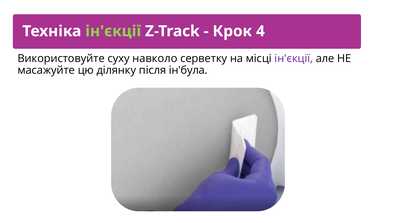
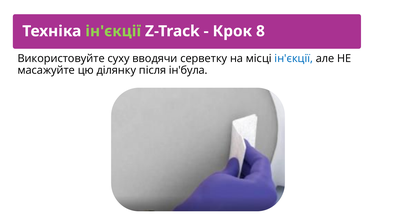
4: 4 -> 8 (260, 31)
навколо: навколо -> вводячи (155, 59)
ін'єкції colour: purple -> blue (294, 59)
